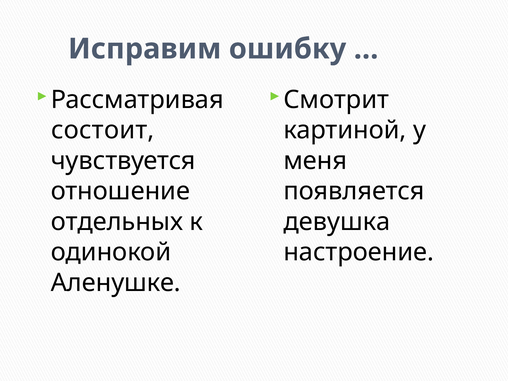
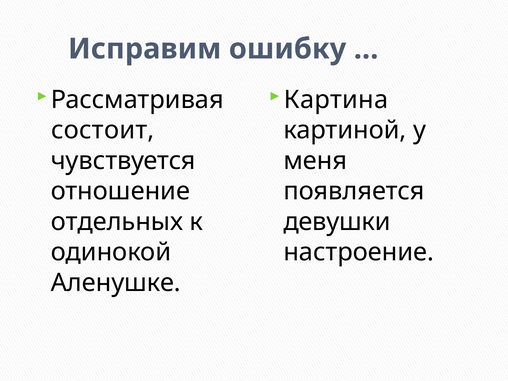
Смотрит: Смотрит -> Картина (336, 100)
девушка: девушка -> девушки (337, 222)
